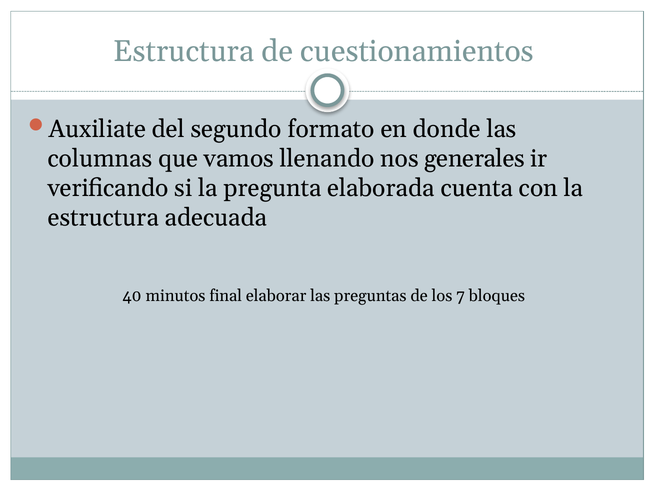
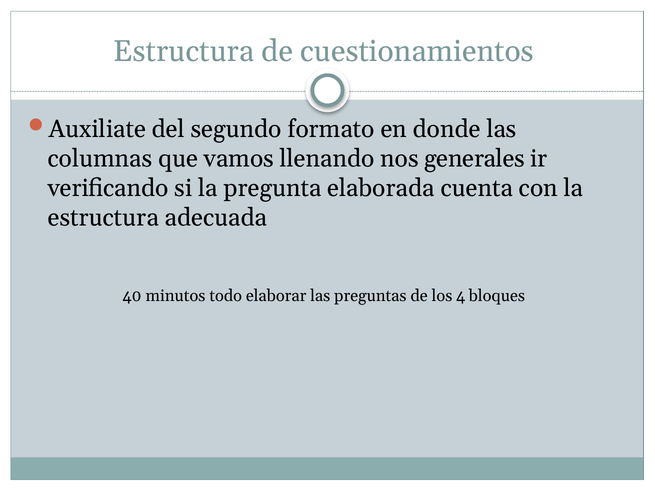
final: final -> todo (226, 296)
7: 7 -> 4 (461, 296)
